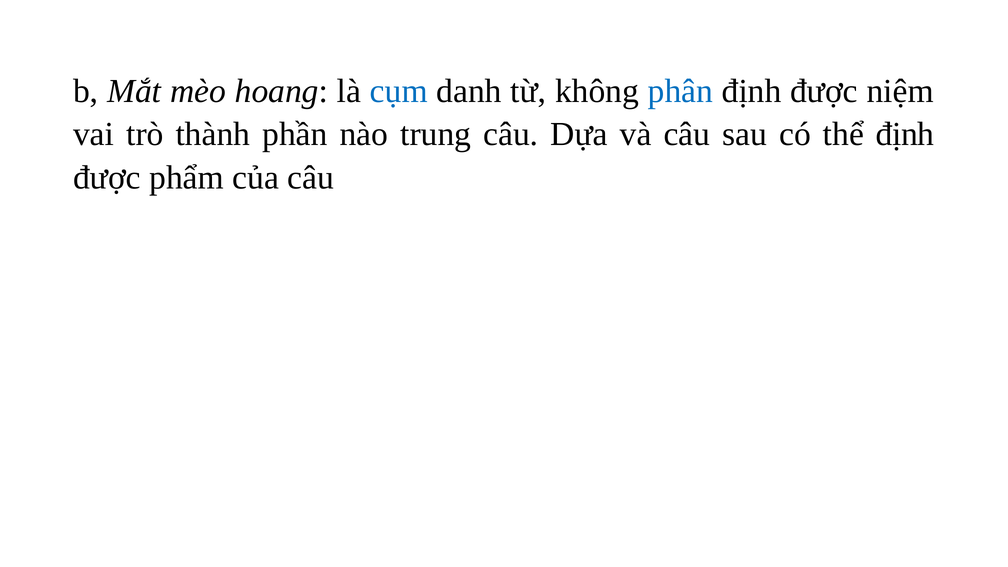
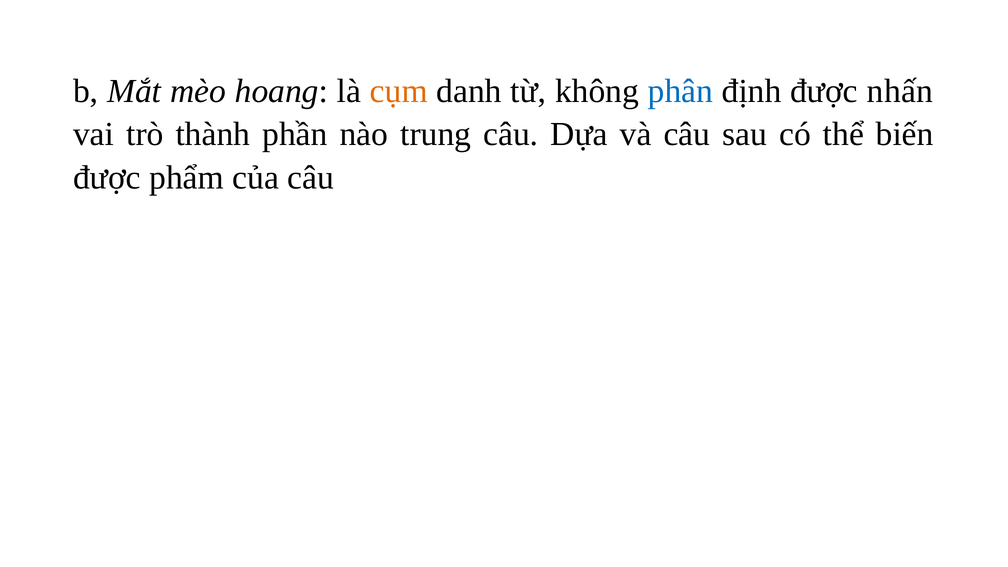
cụm colour: blue -> orange (399, 91)
niệm: niệm -> nhấn (900, 91)
thể định: định -> biến (905, 134)
